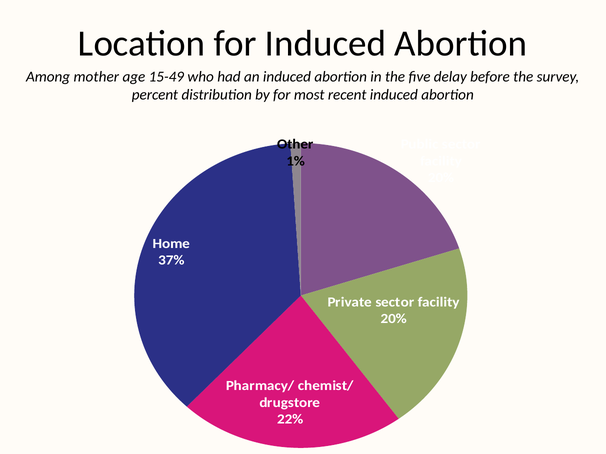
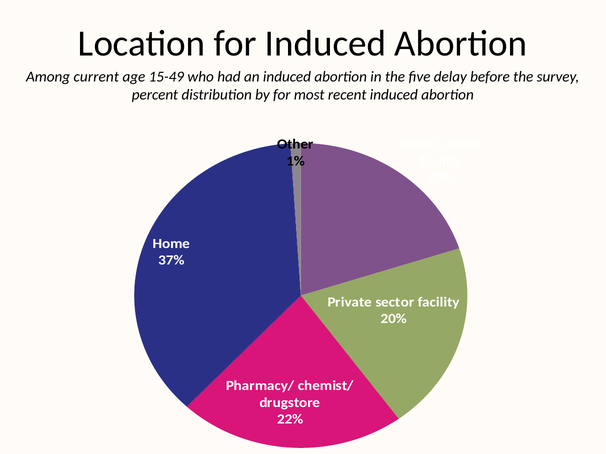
mother: mother -> current (96, 77)
